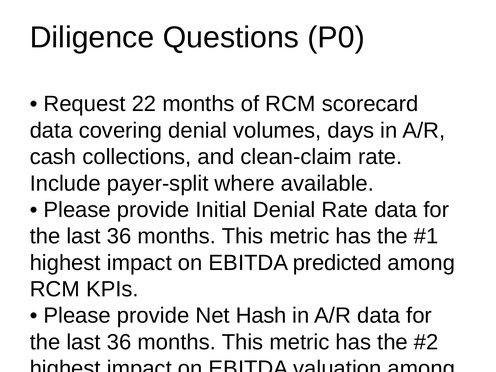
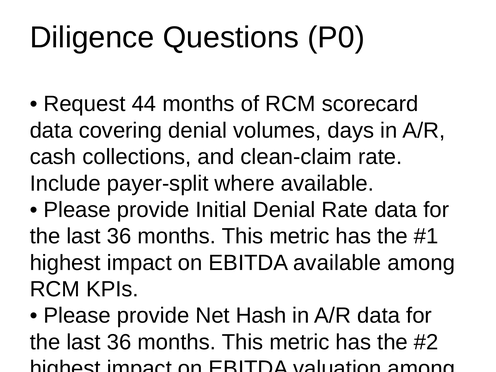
22: 22 -> 44 (144, 104)
EBITDA predicted: predicted -> available (337, 263)
